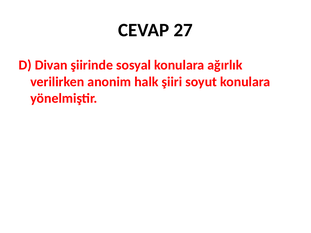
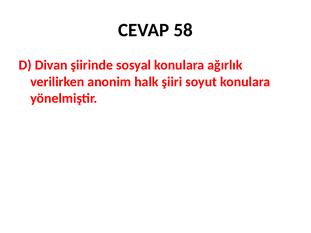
27: 27 -> 58 (183, 30)
